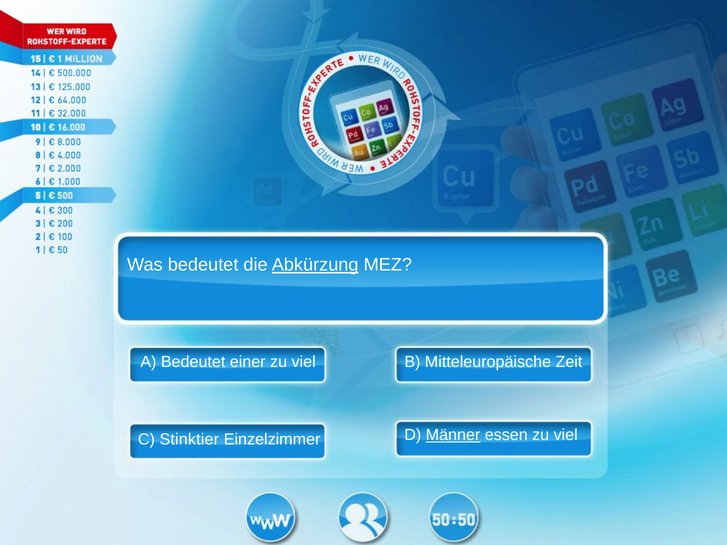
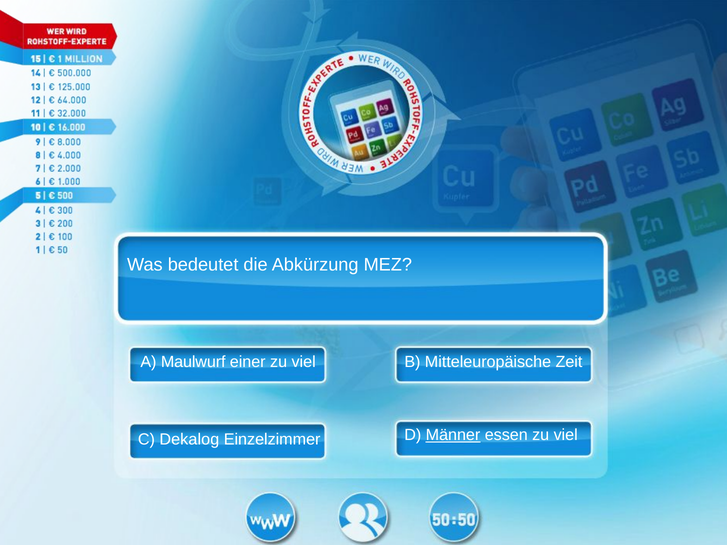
Abkürzung underline: present -> none (315, 265)
A Bedeutet: Bedeutet -> Maulwurf (193, 362)
Stinktier: Stinktier -> Dekalog (189, 440)
